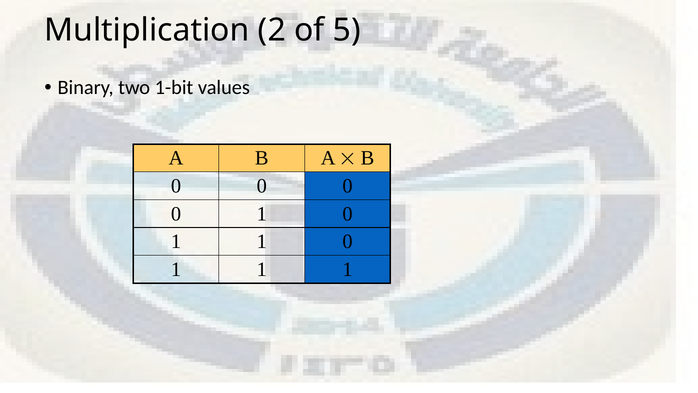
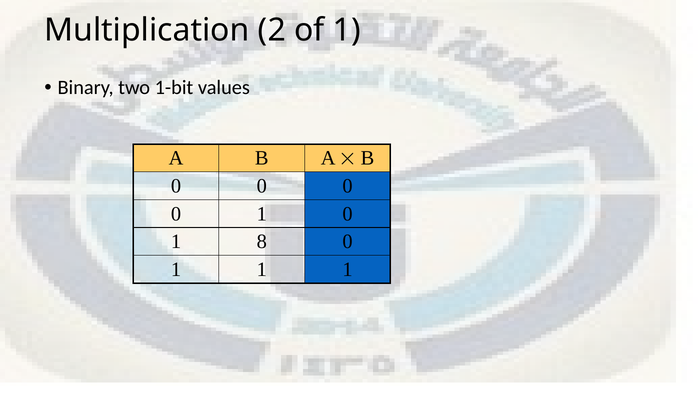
of 5: 5 -> 1 (347, 30)
1: 1 -> 8 (262, 241)
